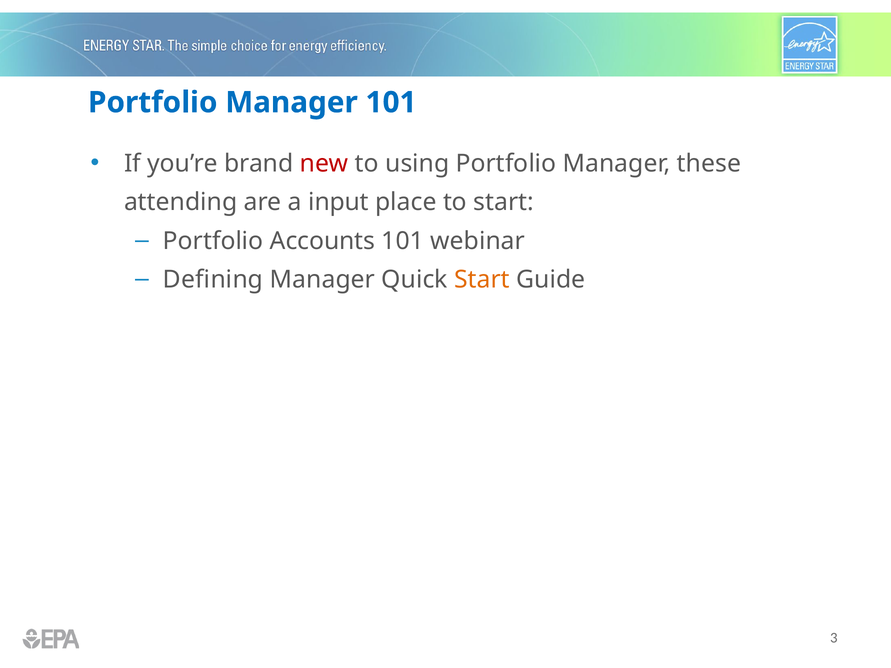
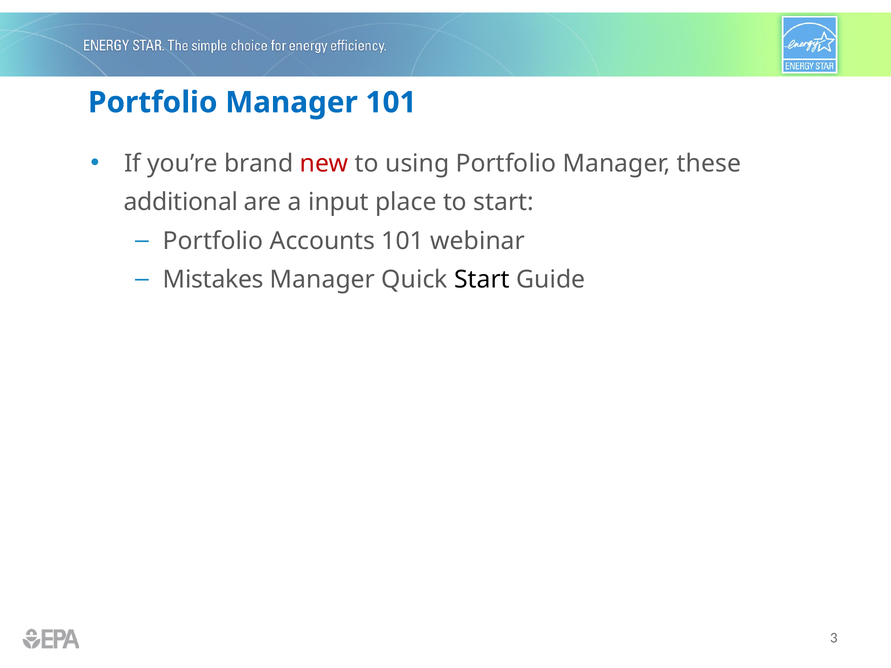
attending: attending -> additional (181, 202)
Defining: Defining -> Mistakes (213, 280)
Start colour: orange -> black (482, 280)
